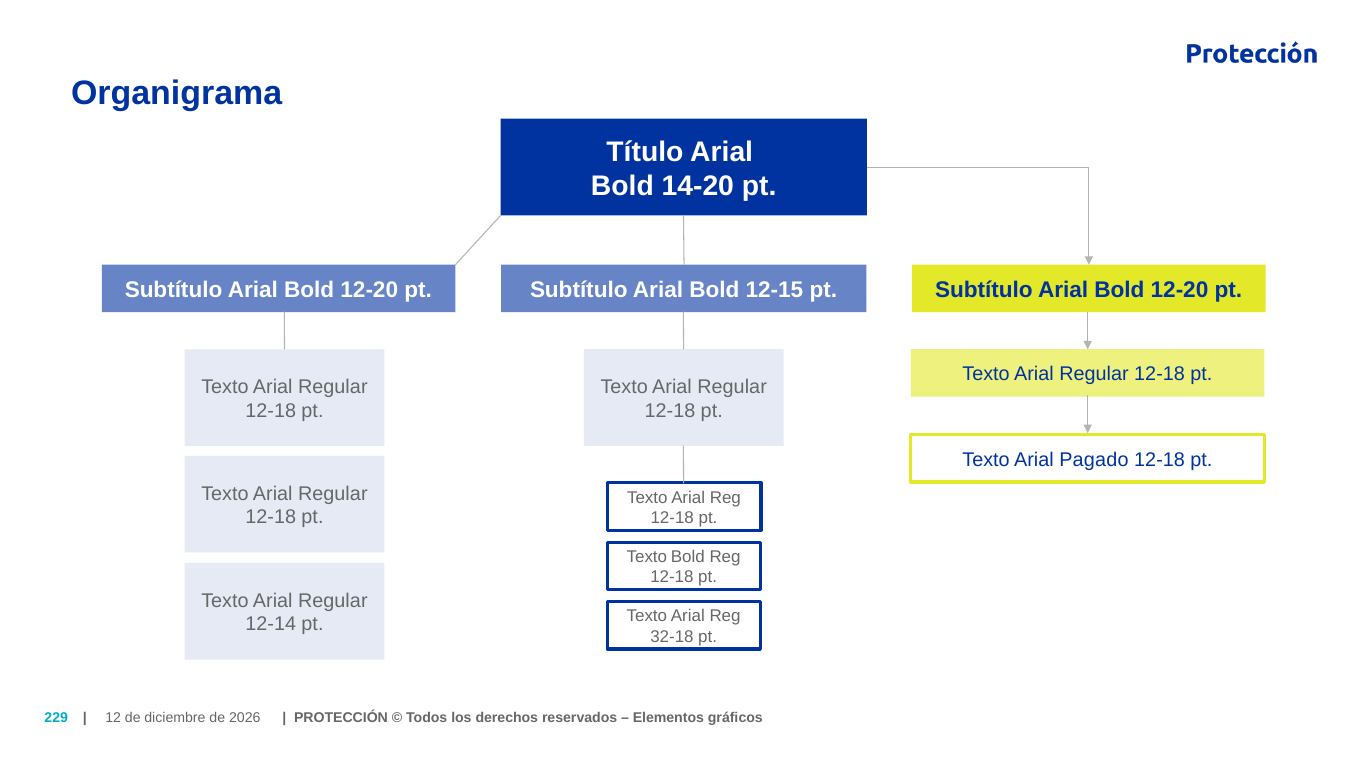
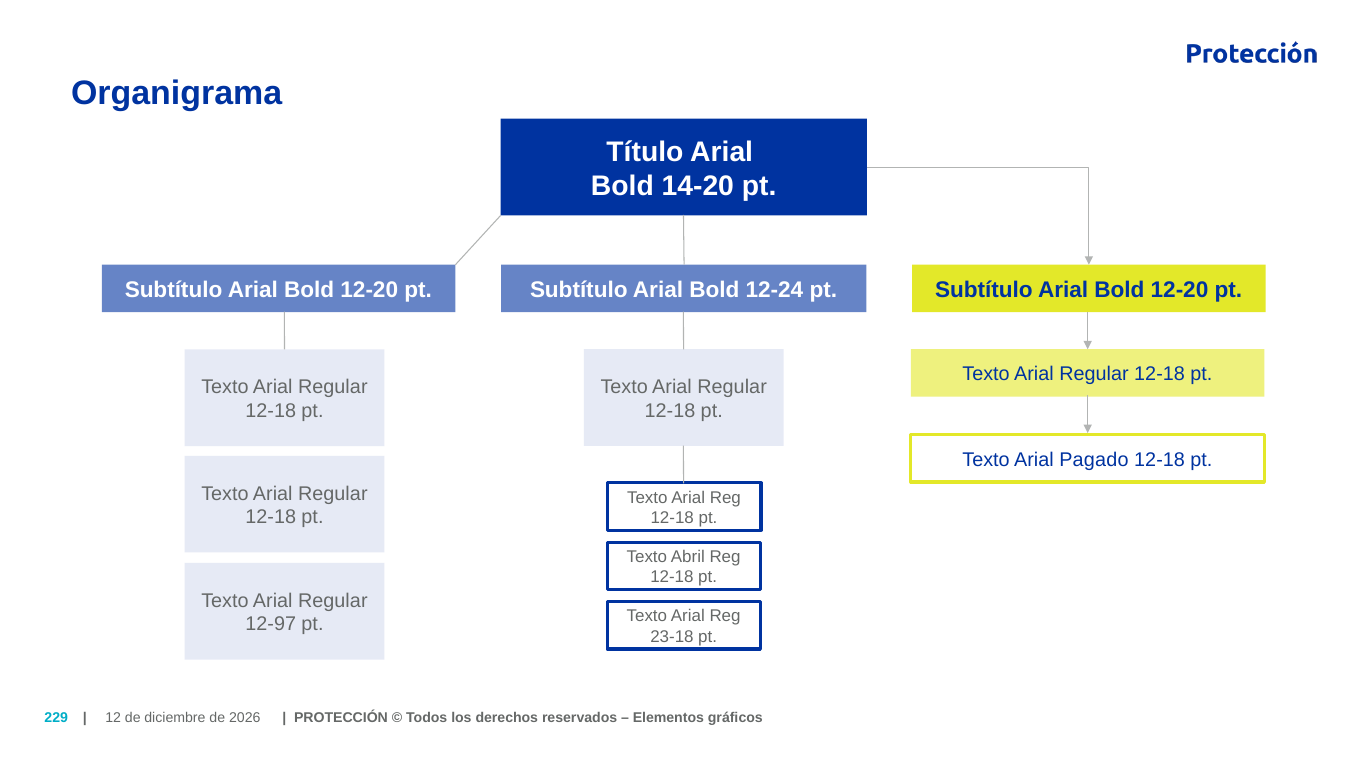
12-15: 12-15 -> 12-24 (774, 290)
Texto Bold: Bold -> Abril (688, 557)
12-14: 12-14 -> 12-97 (271, 625)
32-18: 32-18 -> 23-18 (672, 637)
